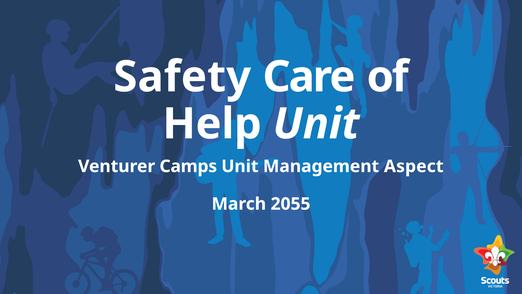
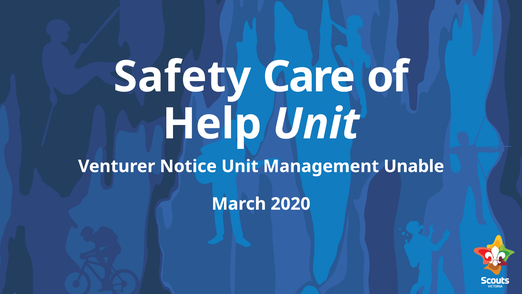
Camps: Camps -> Notice (188, 166)
Aspect: Aspect -> Unable (414, 166)
2055: 2055 -> 2020 (291, 204)
